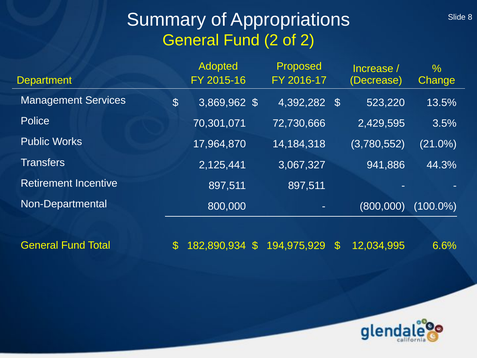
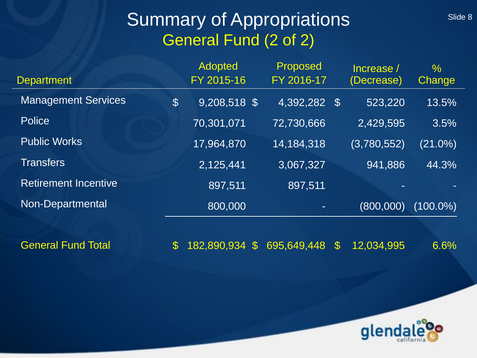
3,869,962: 3,869,962 -> 9,208,518 (222, 102)
194,975,929: 194,975,929 -> 695,649,448 (296, 246)
